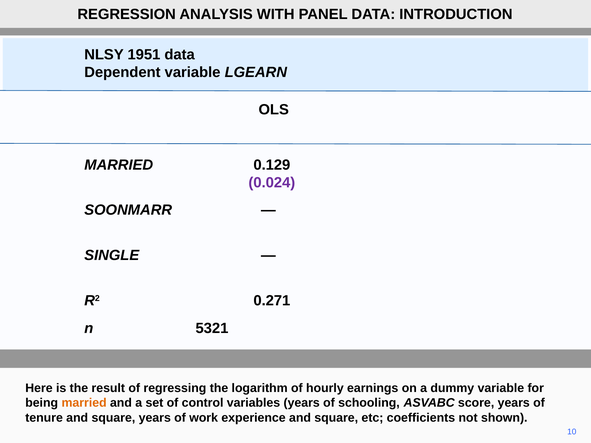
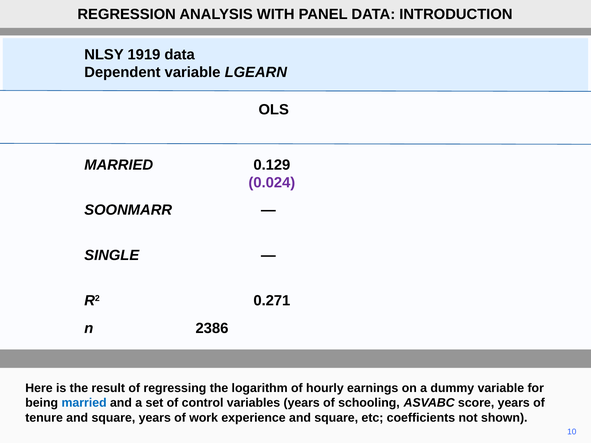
1951: 1951 -> 1919 (144, 55)
5321: 5321 -> 2386 (212, 328)
married colour: orange -> blue (84, 403)
